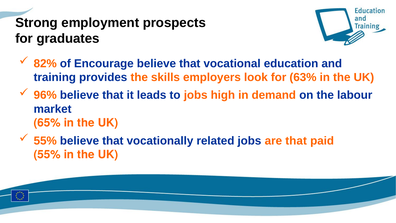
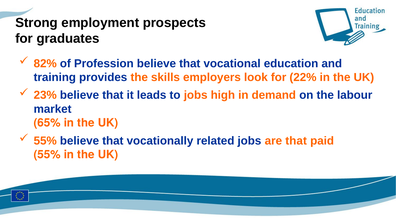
Encourage: Encourage -> Profession (104, 63)
63%: 63% -> 22% (303, 77)
96%: 96% -> 23% (45, 95)
